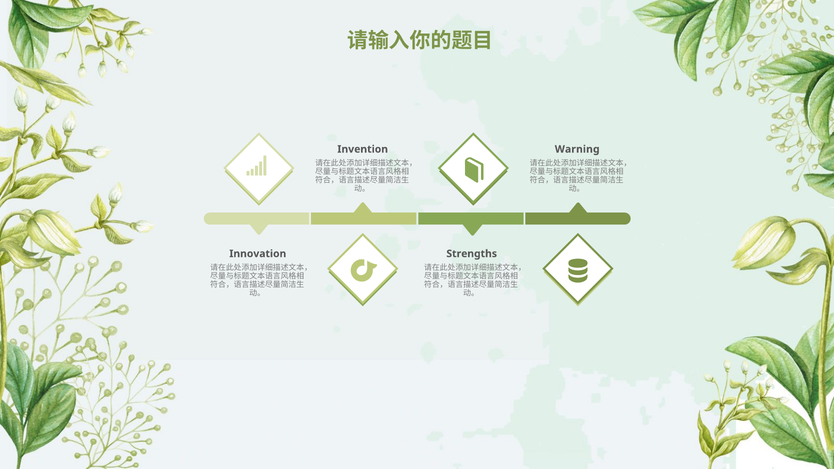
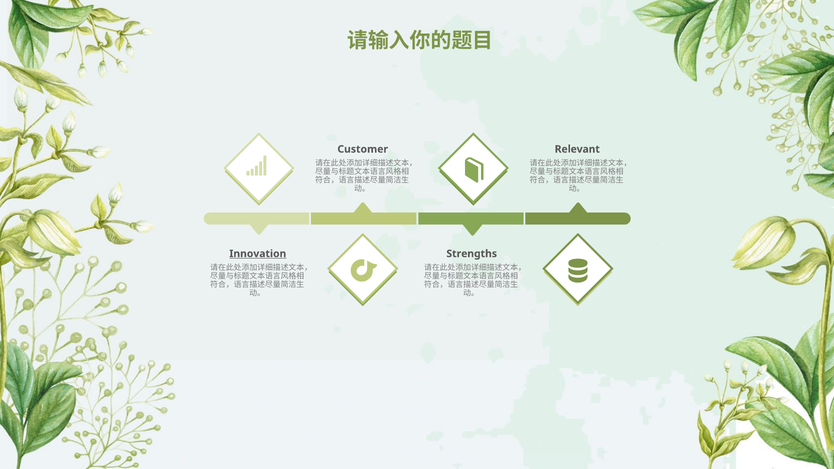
Invention: Invention -> Customer (363, 149)
Warning: Warning -> Relevant (577, 149)
Innovation underline: none -> present (258, 254)
